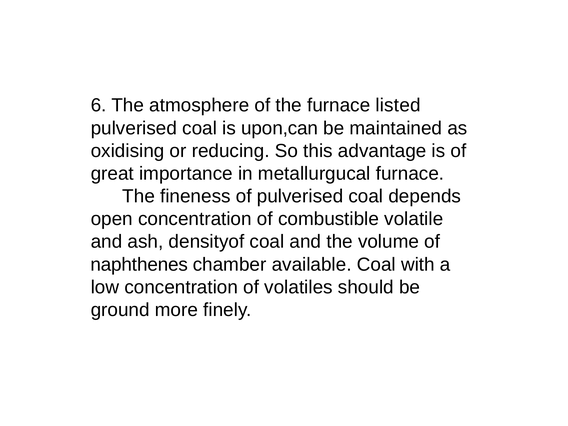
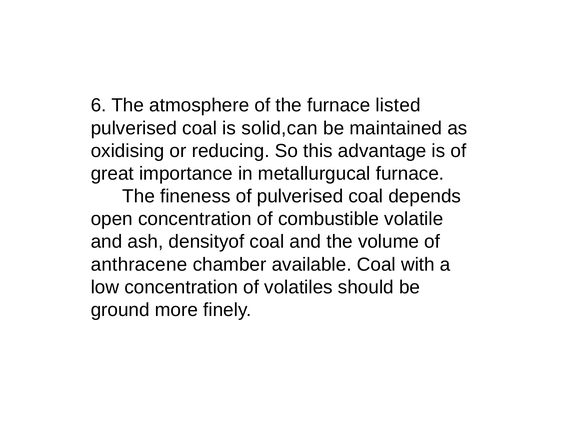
upon,can: upon,can -> solid,can (279, 128)
naphthenes: naphthenes -> anthracene (139, 264)
